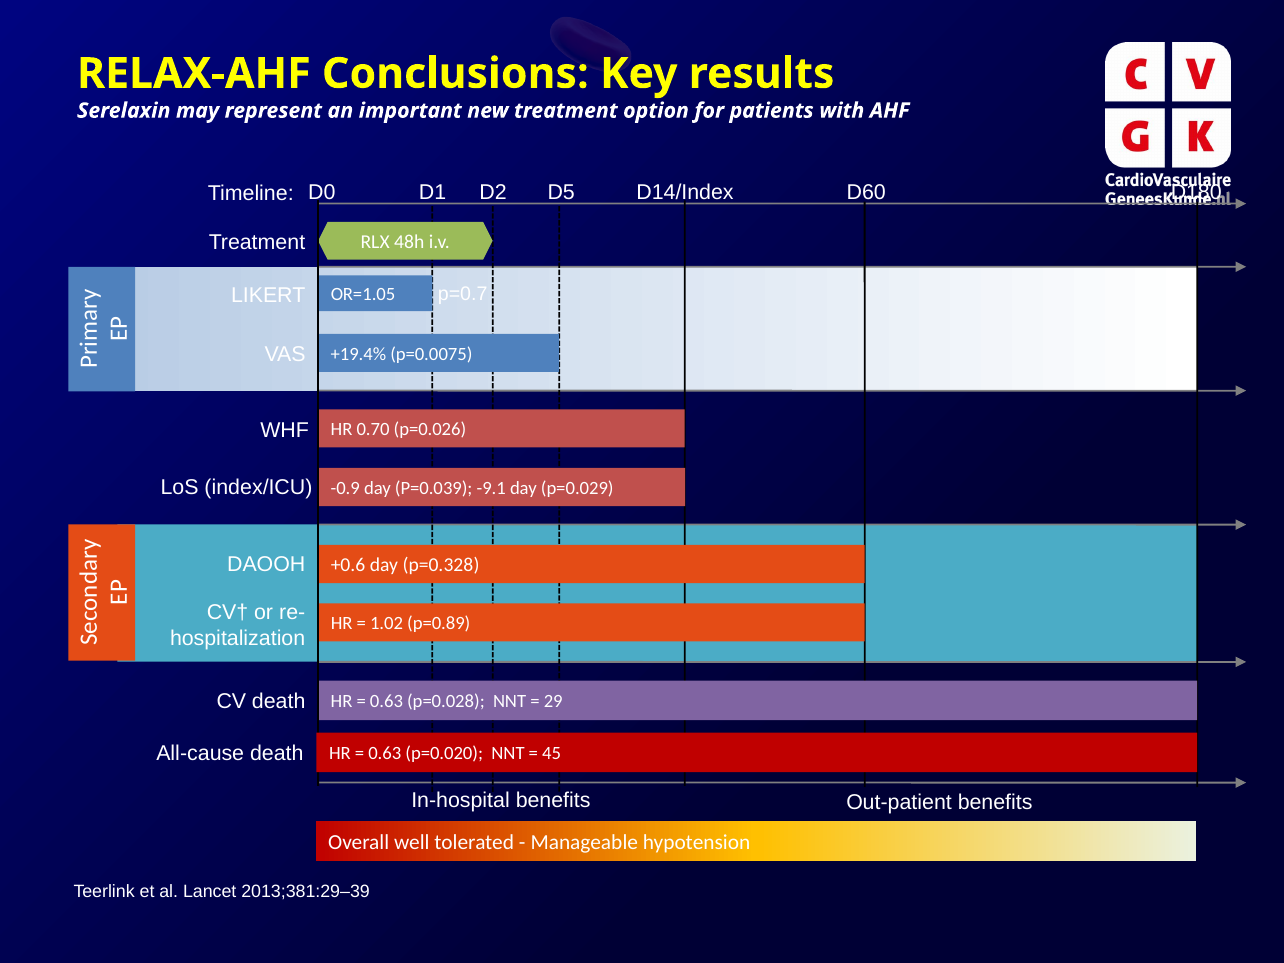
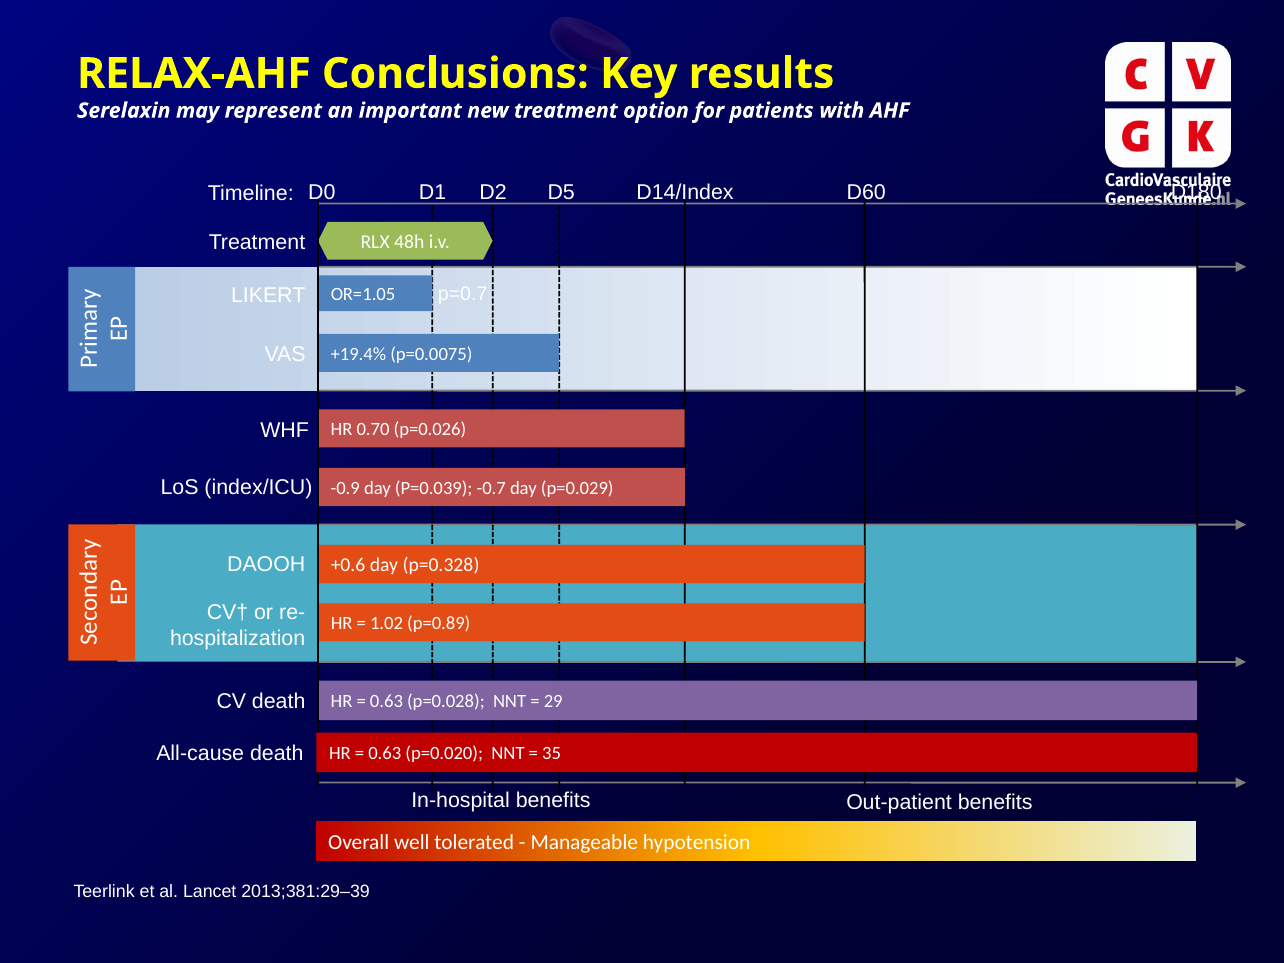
-9.1: -9.1 -> -0.7 (491, 488)
45: 45 -> 35 (552, 754)
